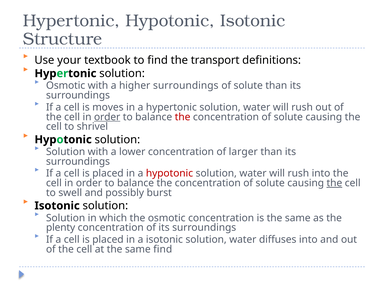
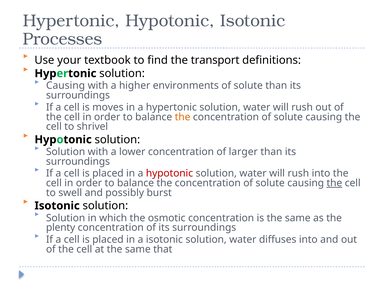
Structure: Structure -> Processes (62, 39)
Osmotic: Osmotic -> Causing (66, 86)
higher surroundings: surroundings -> environments (186, 86)
order underline: present -> none (107, 117)
the colour: red -> orange (183, 117)
same find: find -> that (163, 249)
